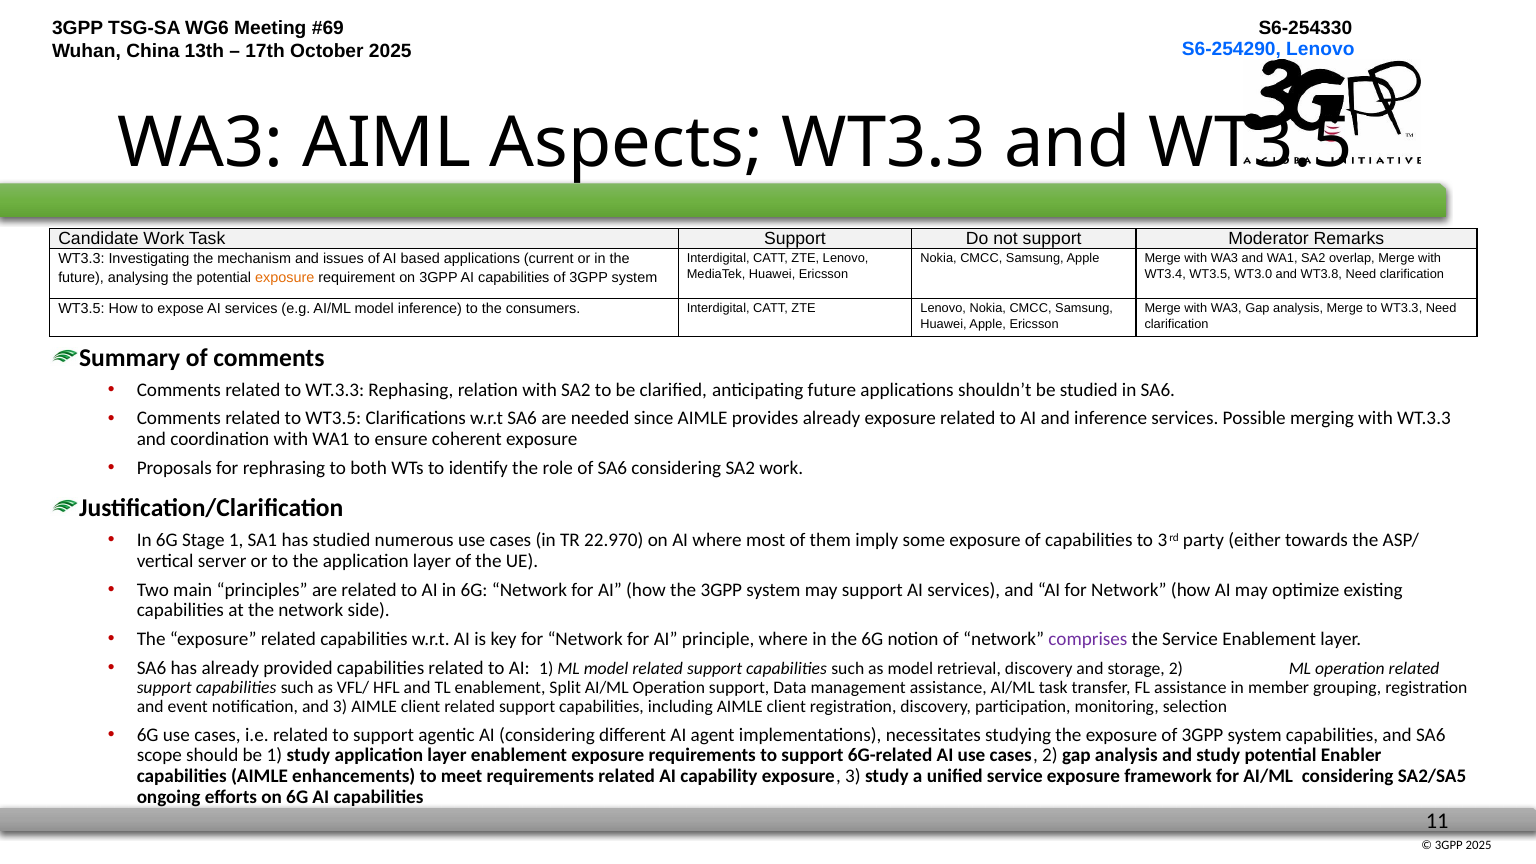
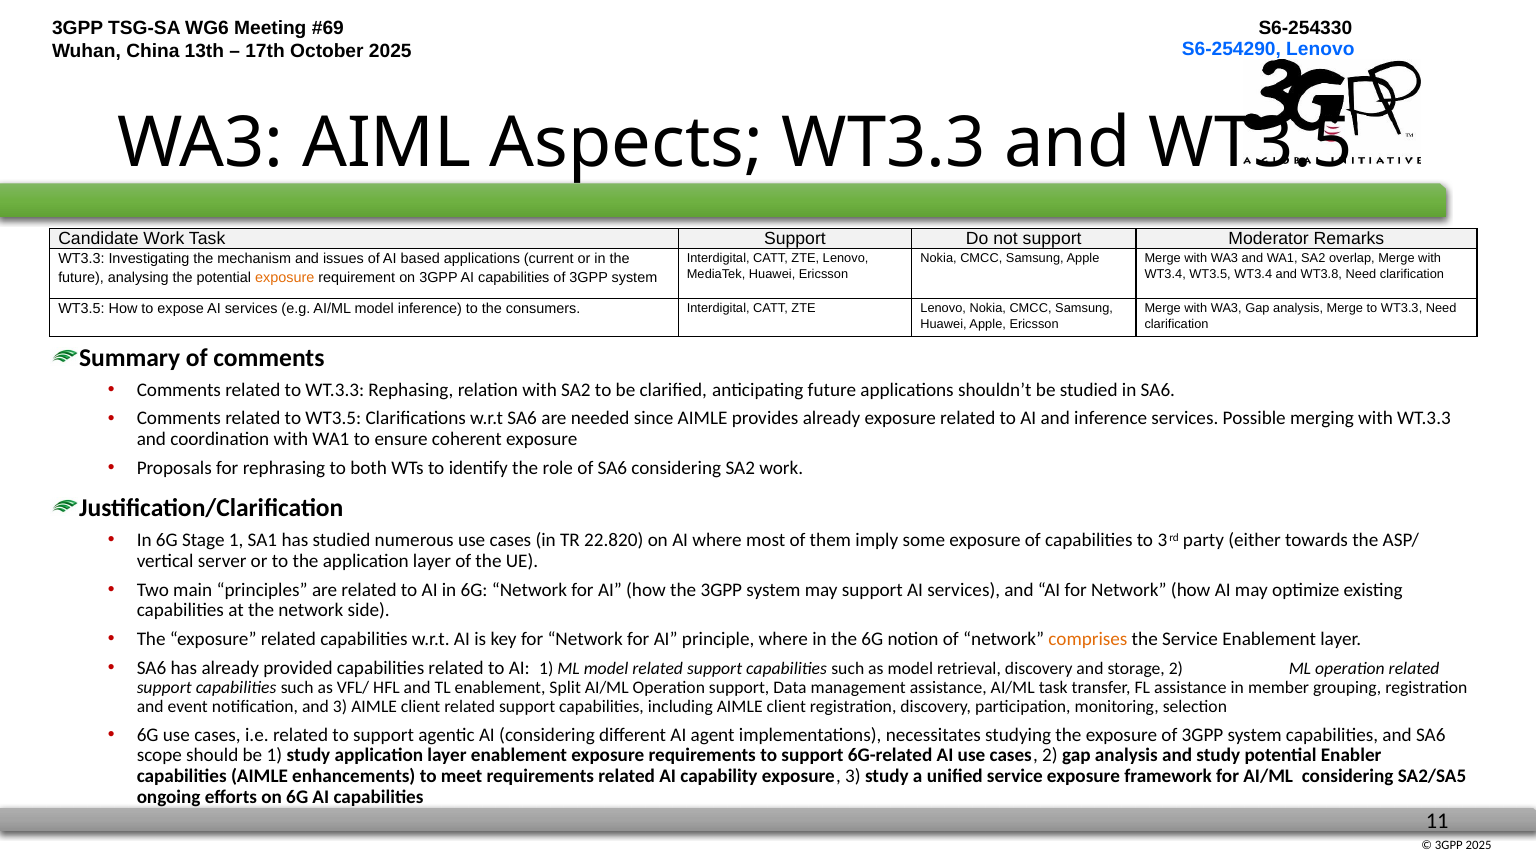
WT3.5 WT3.0: WT3.0 -> WT3.4 (1253, 275)
22.970: 22.970 -> 22.820 (614, 540)
comprises colour: purple -> orange (1088, 639)
